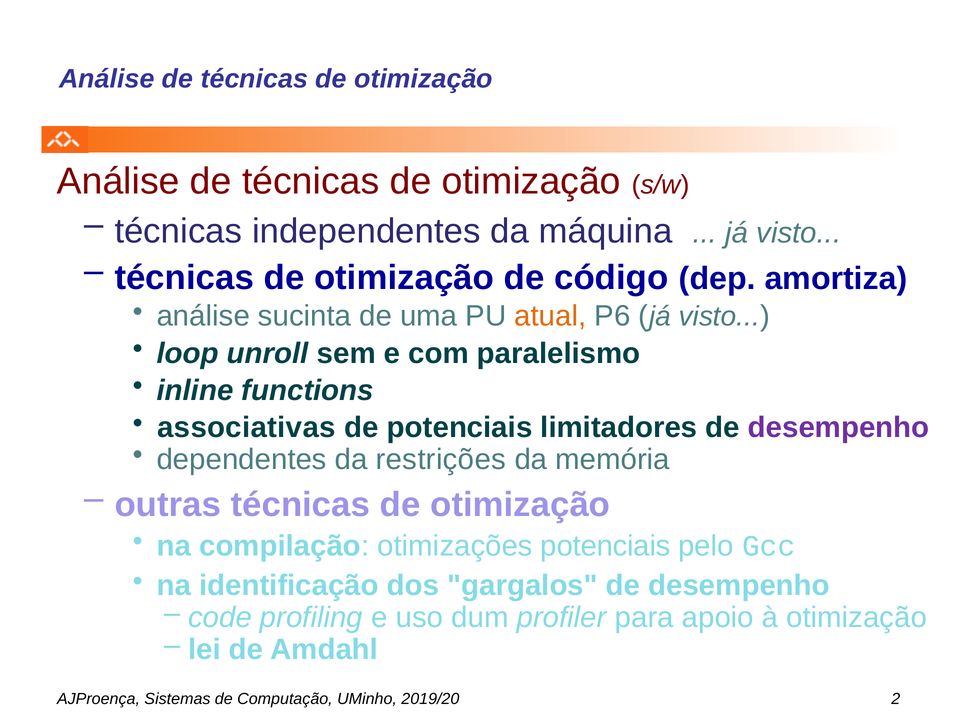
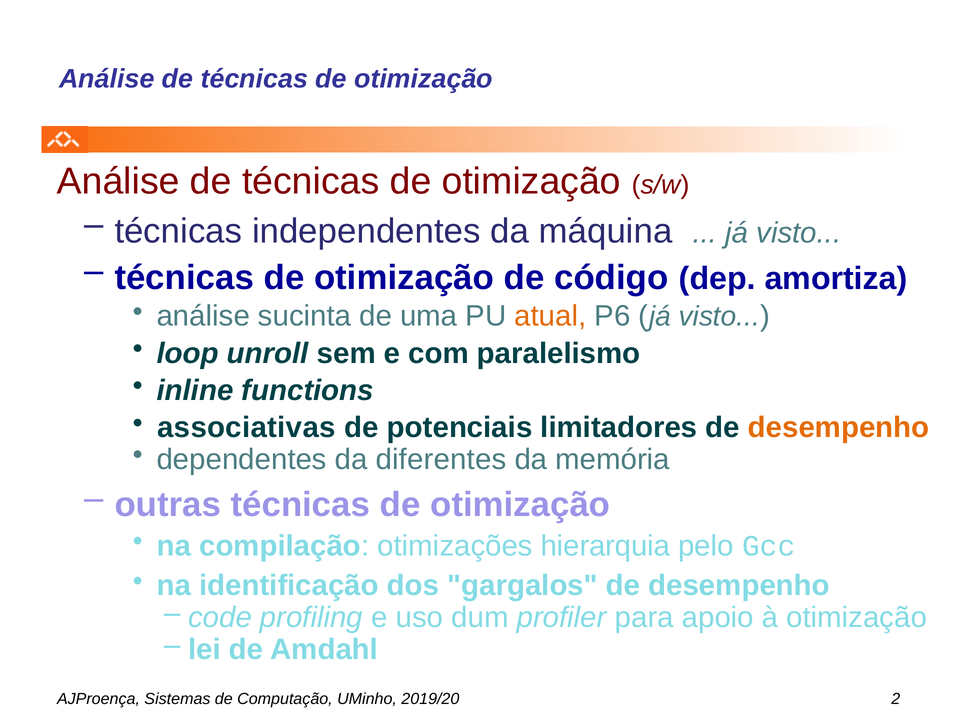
desempenho colour: purple -> orange (839, 428)
restrições: restrições -> diferentes (441, 460)
otimizações potenciais: potenciais -> hierarquia (605, 546)
